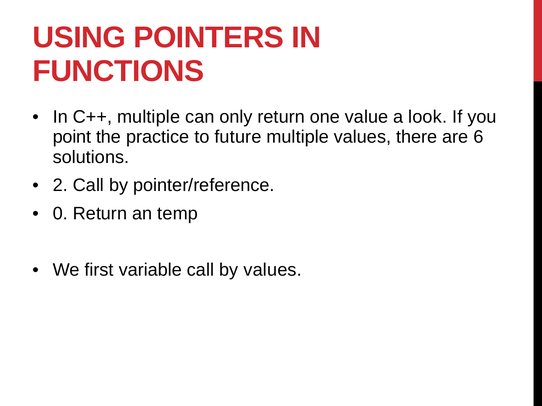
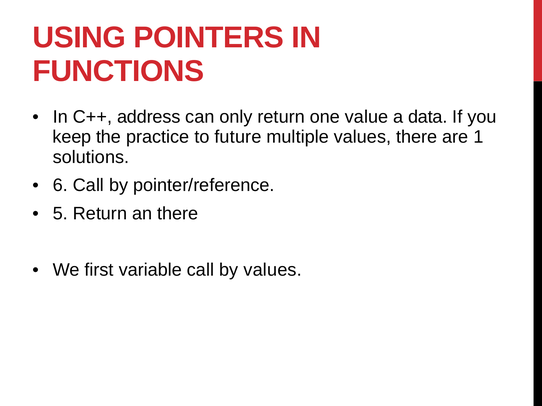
C++ multiple: multiple -> address (149, 117)
look: look -> data (428, 117)
point: point -> keep (72, 137)
6: 6 -> 1 (478, 137)
2: 2 -> 6 (60, 186)
0: 0 -> 5 (60, 214)
an temp: temp -> there (178, 214)
